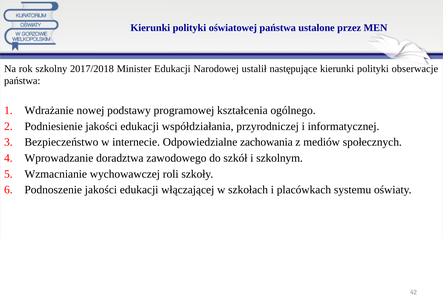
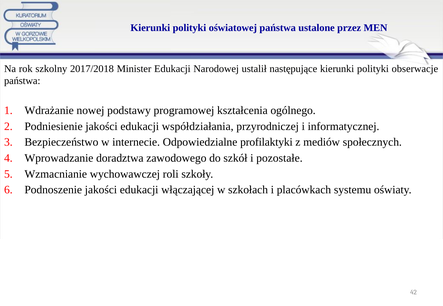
zachowania: zachowania -> profilaktyki (266, 143)
szkolnym: szkolnym -> pozostałe (279, 158)
